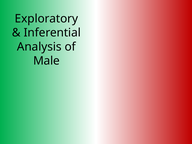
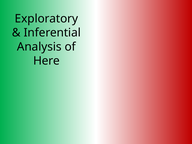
Male: Male -> Here (46, 61)
